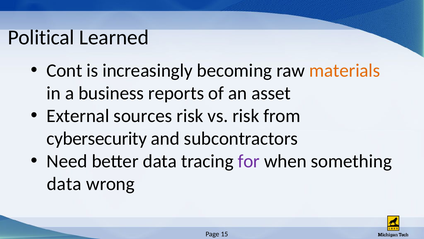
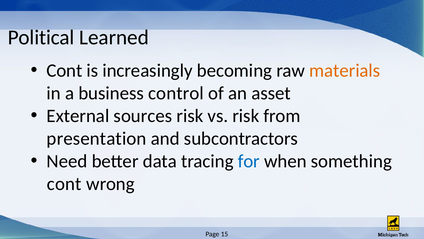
reports: reports -> control (176, 93)
cybersecurity: cybersecurity -> presentation (97, 138)
for colour: purple -> blue (249, 161)
data: data -> cont (64, 184)
